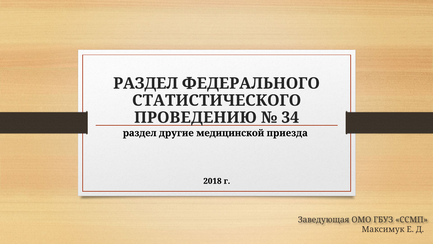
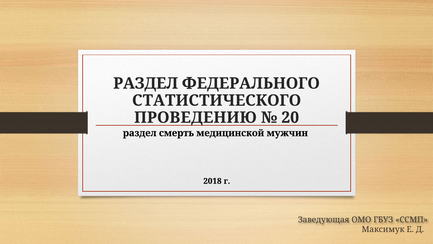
34: 34 -> 20 (290, 117)
другие: другие -> смерть (176, 133)
приезда: приезда -> мужчин (287, 133)
